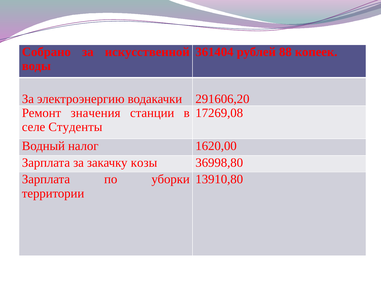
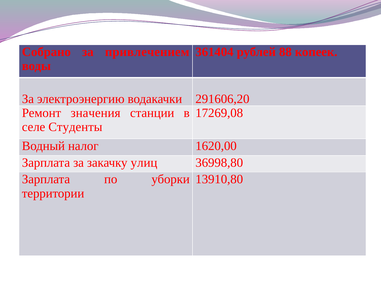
искусственной: искусственной -> привлечением (147, 52)
козы: козы -> улиц (144, 162)
